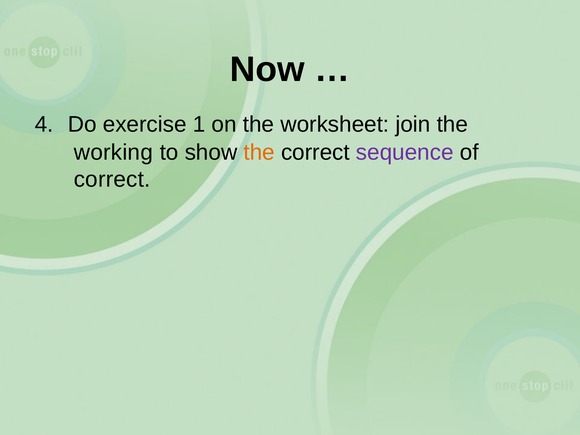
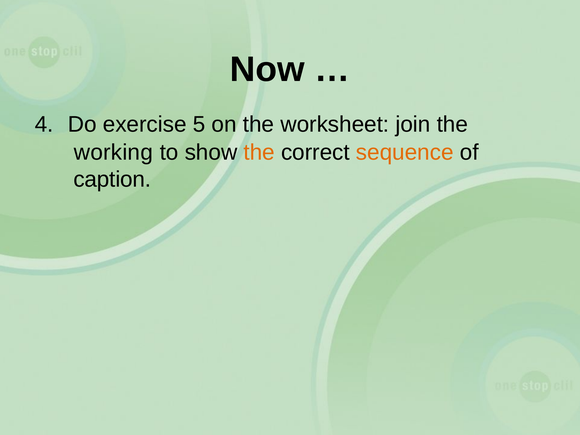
1: 1 -> 5 (199, 125)
sequence colour: purple -> orange (405, 152)
correct: correct -> caption (112, 179)
